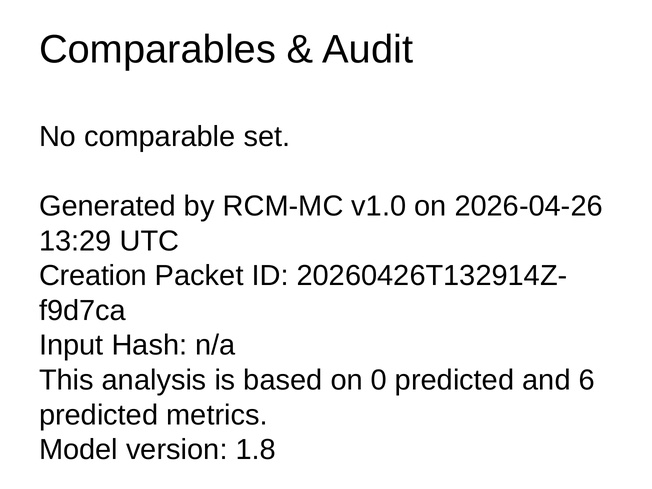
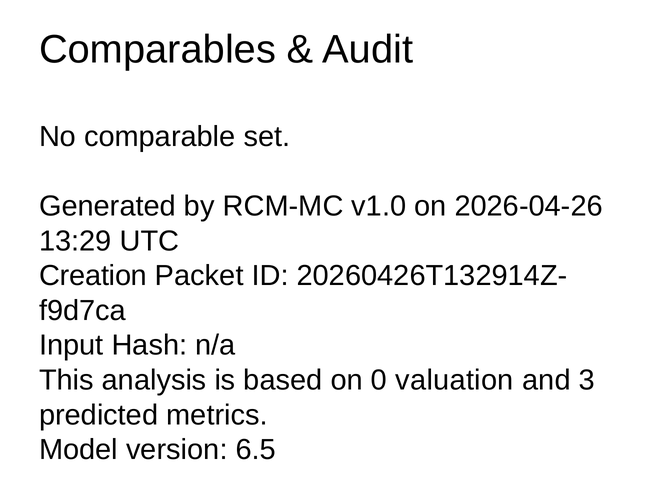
0 predicted: predicted -> valuation (454, 380)
6: 6 -> 3 (587, 380)
1.8: 1.8 -> 6.5 (256, 450)
